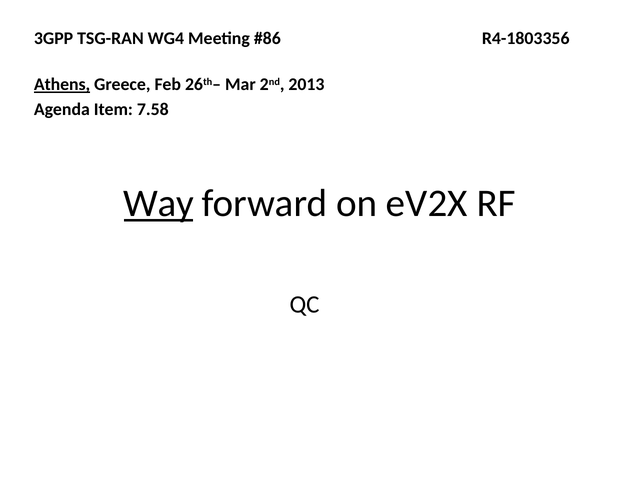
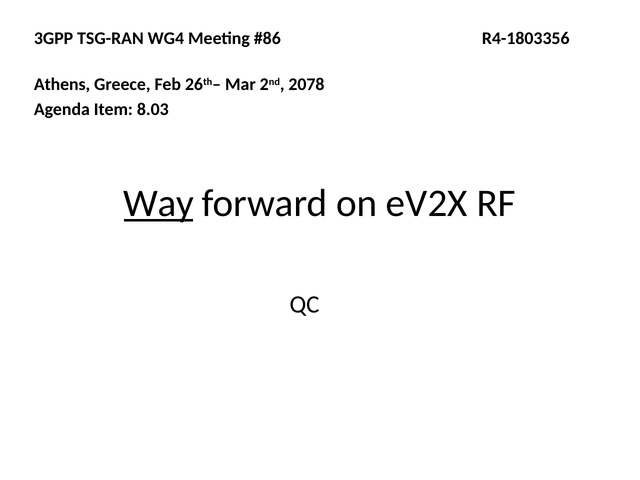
Athens underline: present -> none (62, 85)
2013: 2013 -> 2078 (306, 85)
7.58: 7.58 -> 8.03 (153, 110)
